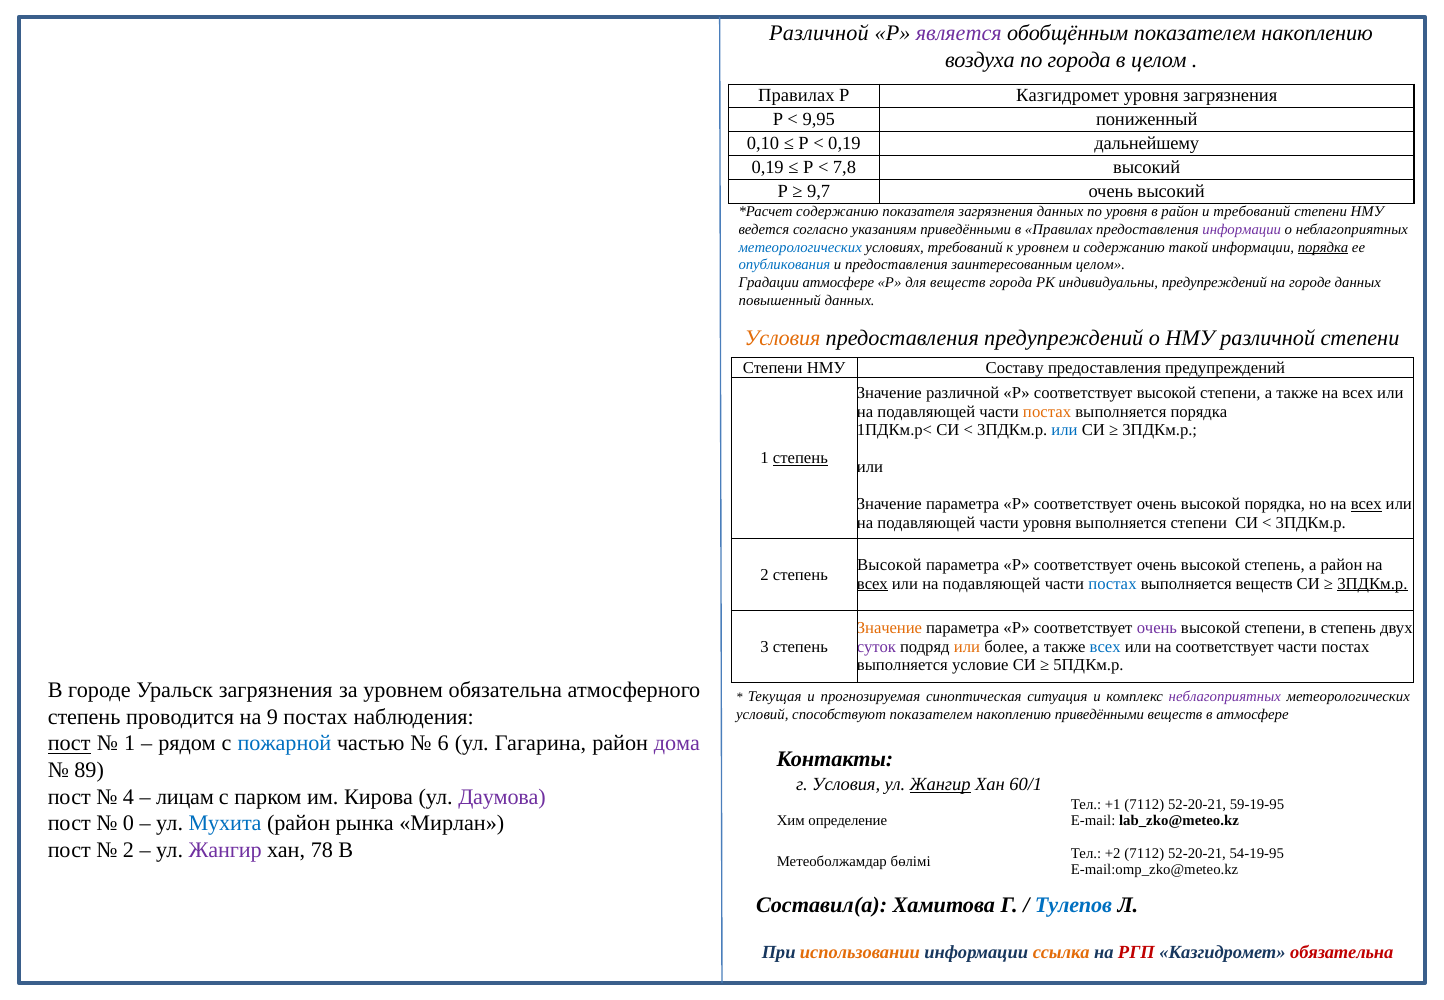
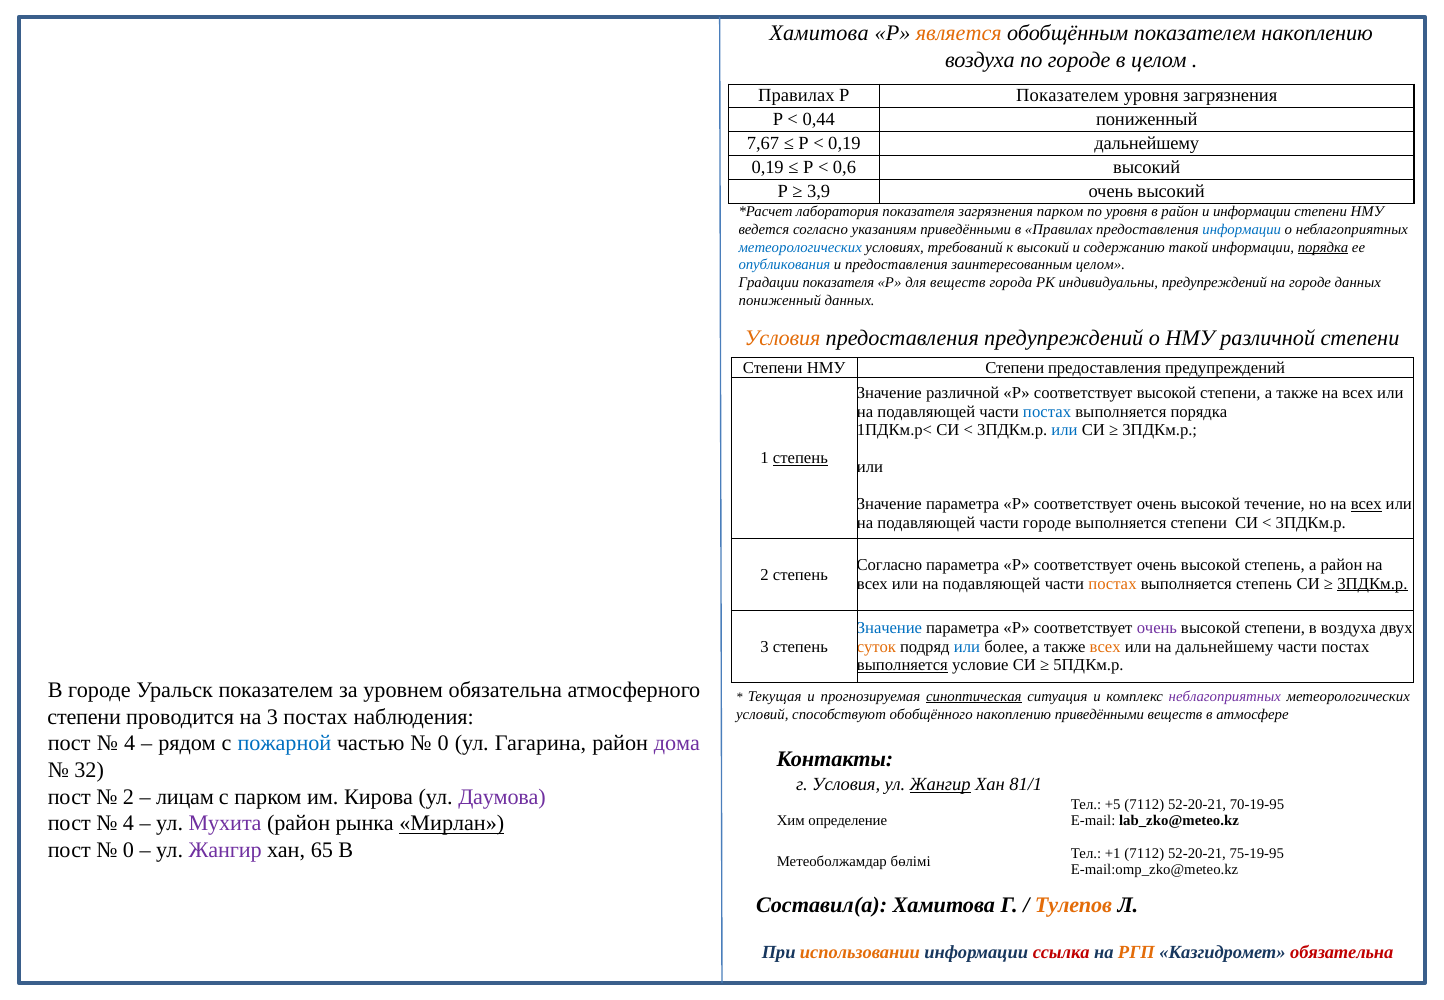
Различной: Различной -> Хамитова (819, 33)
является colour: purple -> orange (959, 33)
по города: города -> городе (1079, 60)
Р Казгидромет: Казгидромет -> Показателем (1068, 96)
9,95: 9,95 -> 0,44 (819, 120)
0,10: 0,10 -> 7,67 (763, 143)
7,8: 7,8 -> 0,6 (844, 167)
9,7: 9,7 -> 3,9 (819, 191)
содержанию: содержанию -> лаборатория (837, 212)
загрязнения данных: данных -> парком (1060, 212)
и требований: требований -> информации (1252, 212)
информации colour: purple -> blue (1242, 229)
к уровнем: уровнем -> высокий (1043, 247)
Градации атмосфере: атмосфере -> показателя (838, 283)
повышенный: повышенный -> пониженный (780, 300)
НМУ Составу: Составу -> Степени (1015, 368)
постах colour: orange -> blue (1047, 412)
высокой порядка: порядка -> течение (1275, 504)
части уровня: уровня -> городе (1047, 523)
Высокой: Высокой -> Согласно (890, 565)
всех underline: present -> none (872, 584)
постах colour: blue -> orange (1112, 584)
выполняется веществ: веществ -> степень (1264, 584)
Значение colour: orange -> blue (889, 628)
в степень: степень -> воздуха (1348, 628)
суток colour: purple -> orange (876, 647)
или colour: orange -> blue (967, 647)
всех colour: blue -> orange (1105, 647)
на соответствует: соответствует -> дальнейшему (1225, 647)
выполняется underline: none -> present (902, 665)
Уральск загрязнения: загрязнения -> показателем (276, 690)
синоптическая underline: none -> present (974, 696)
степень: степень -> степени (84, 717)
на 9: 9 -> 3 (272, 717)
способствуют показателем: показателем -> обобщённого (931, 714)
пост underline: present -> none (69, 743)
1: 1 -> 4 (130, 743)
6: 6 -> 0 (443, 743)
89: 89 -> 32 (89, 770)
60/1: 60/1 -> 81/1 (1026, 784)
4: 4 -> 2 (128, 797)
+1: +1 -> +5 (1113, 804)
59-19-95: 59-19-95 -> 70-19-95 (1257, 804)
0: 0 -> 4 (128, 823)
Мухита colour: blue -> purple (225, 823)
Мирлан underline: none -> present (452, 823)
2: 2 -> 0 (128, 850)
78: 78 -> 65 (322, 850)
+2: +2 -> +1 (1113, 853)
54-19-95: 54-19-95 -> 75-19-95 (1257, 853)
Тулепов colour: blue -> orange (1073, 905)
ссылка colour: orange -> red (1061, 952)
РГП colour: red -> orange (1136, 952)
